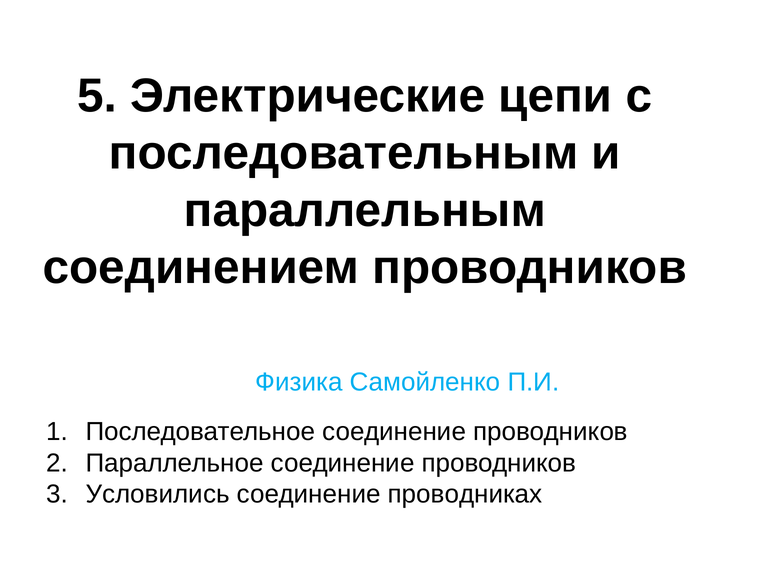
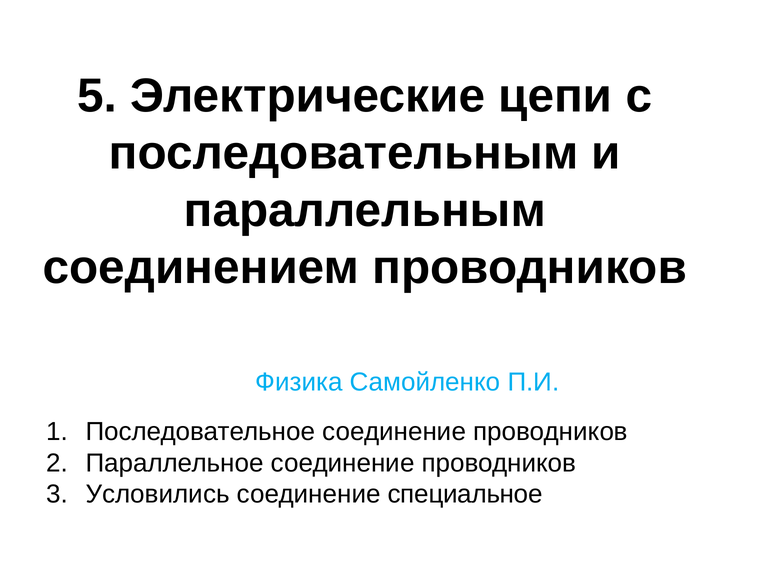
проводниках: проводниках -> специальное (465, 494)
